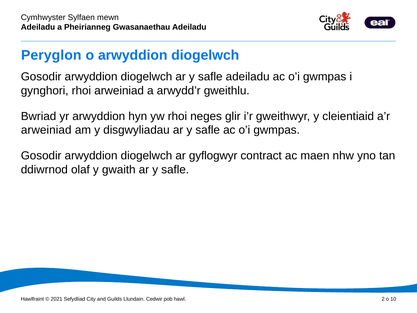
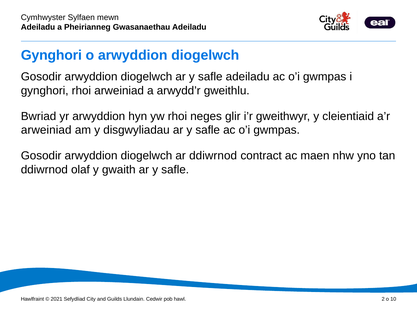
Peryglon: Peryglon -> Gynghori (51, 55)
ar gyflogwyr: gyflogwyr -> ddiwrnod (213, 156)
